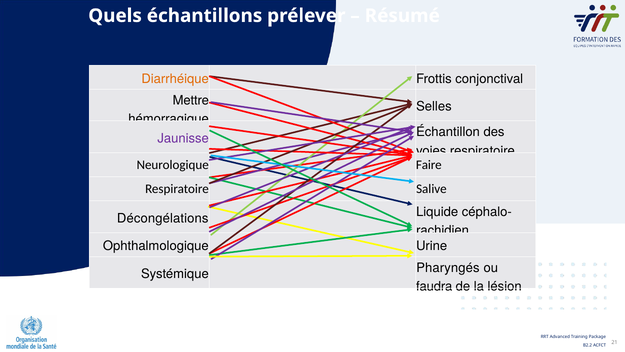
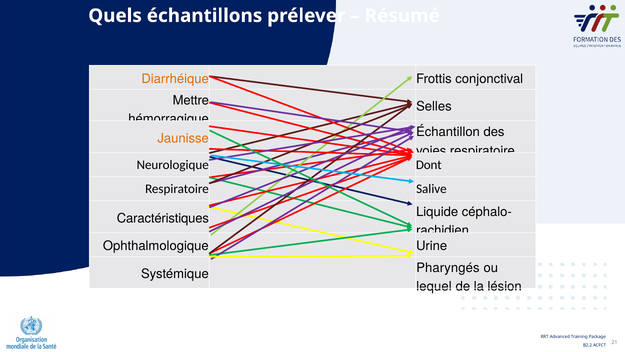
Jaunisse colour: purple -> orange (183, 138)
Faire: Faire -> Dont (429, 165)
Décongélations: Décongélations -> Caractéristiques (163, 218)
faudra: faudra -> lequel (434, 286)
